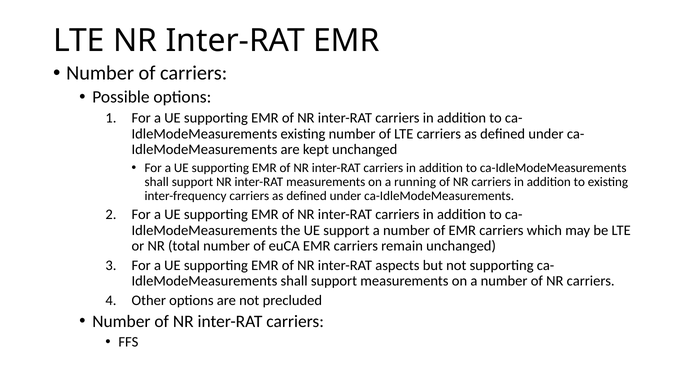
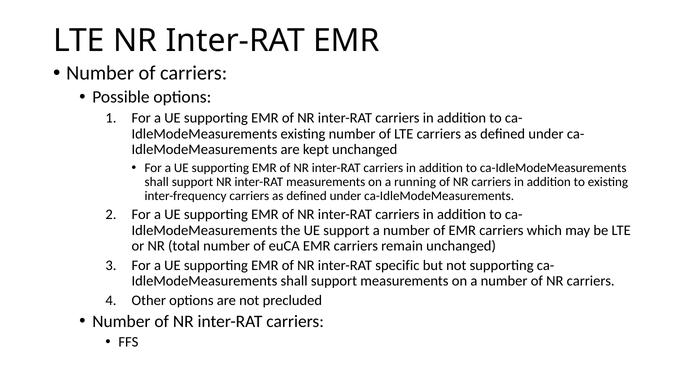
aspects: aspects -> specific (397, 265)
